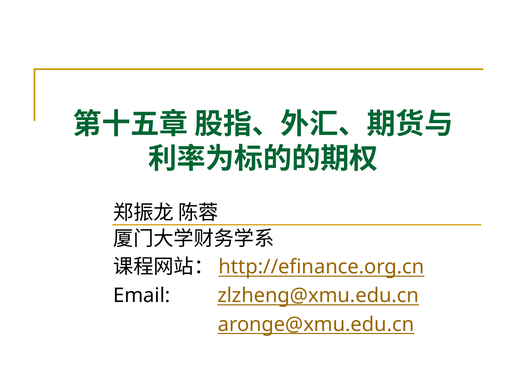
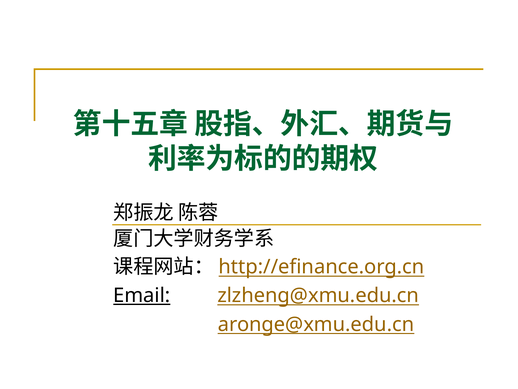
Email underline: none -> present (142, 295)
